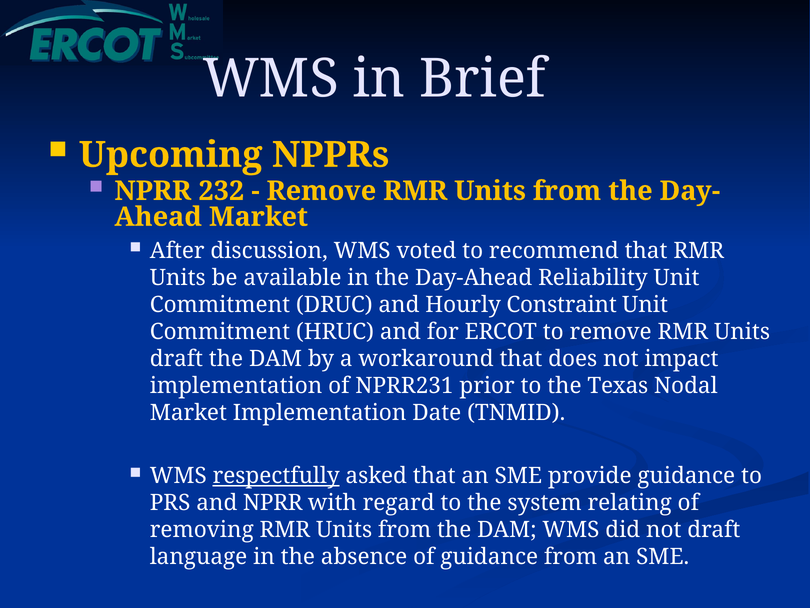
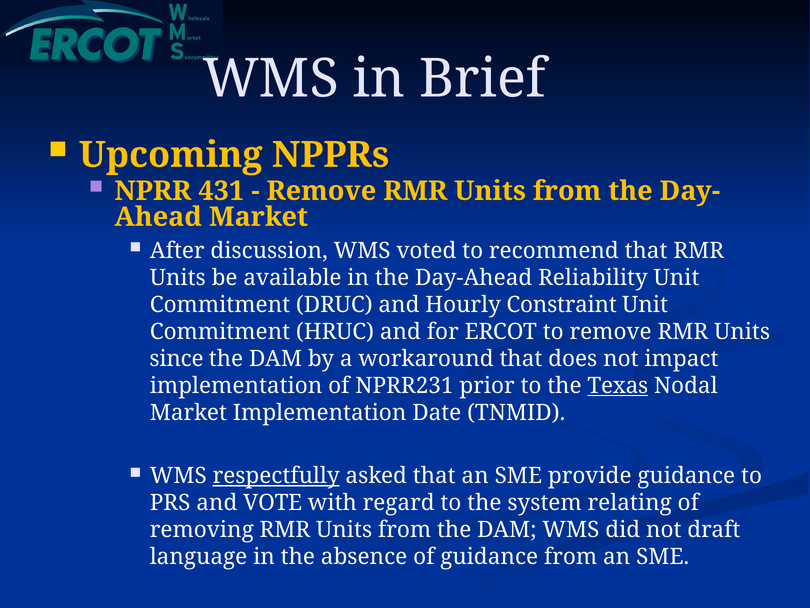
232: 232 -> 431 (221, 191)
draft: draft -> since (177, 358)
Texas underline: none -> present (618, 385)
and NPRR: NPRR -> VOTE (273, 503)
